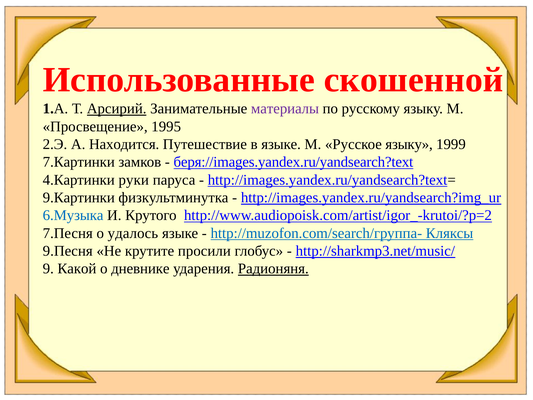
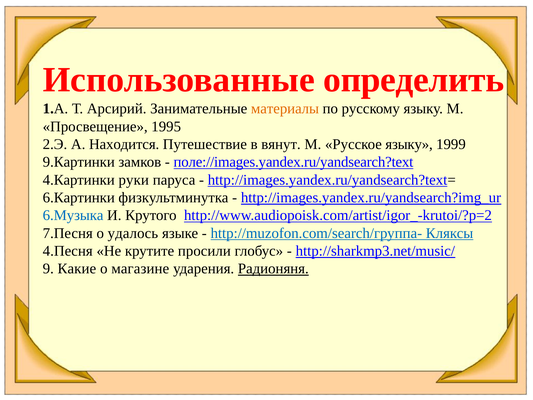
скошенной: скошенной -> определить (414, 80)
Арсирий underline: present -> none (117, 109)
материалы colour: purple -> orange (285, 109)
в языке: языке -> вянут (281, 144)
7.Картинки: 7.Картинки -> 9.Картинки (79, 162)
беря://images.yandex.ru/yandsearch?text: беря://images.yandex.ru/yandsearch?text -> поле://images.yandex.ru/yandsearch?text (293, 162)
9.Картинки: 9.Картинки -> 6.Картинки (79, 198)
9.Песня: 9.Песня -> 4.Песня (68, 251)
Какой: Какой -> Какие (77, 269)
дневнике: дневнике -> магазине (140, 269)
